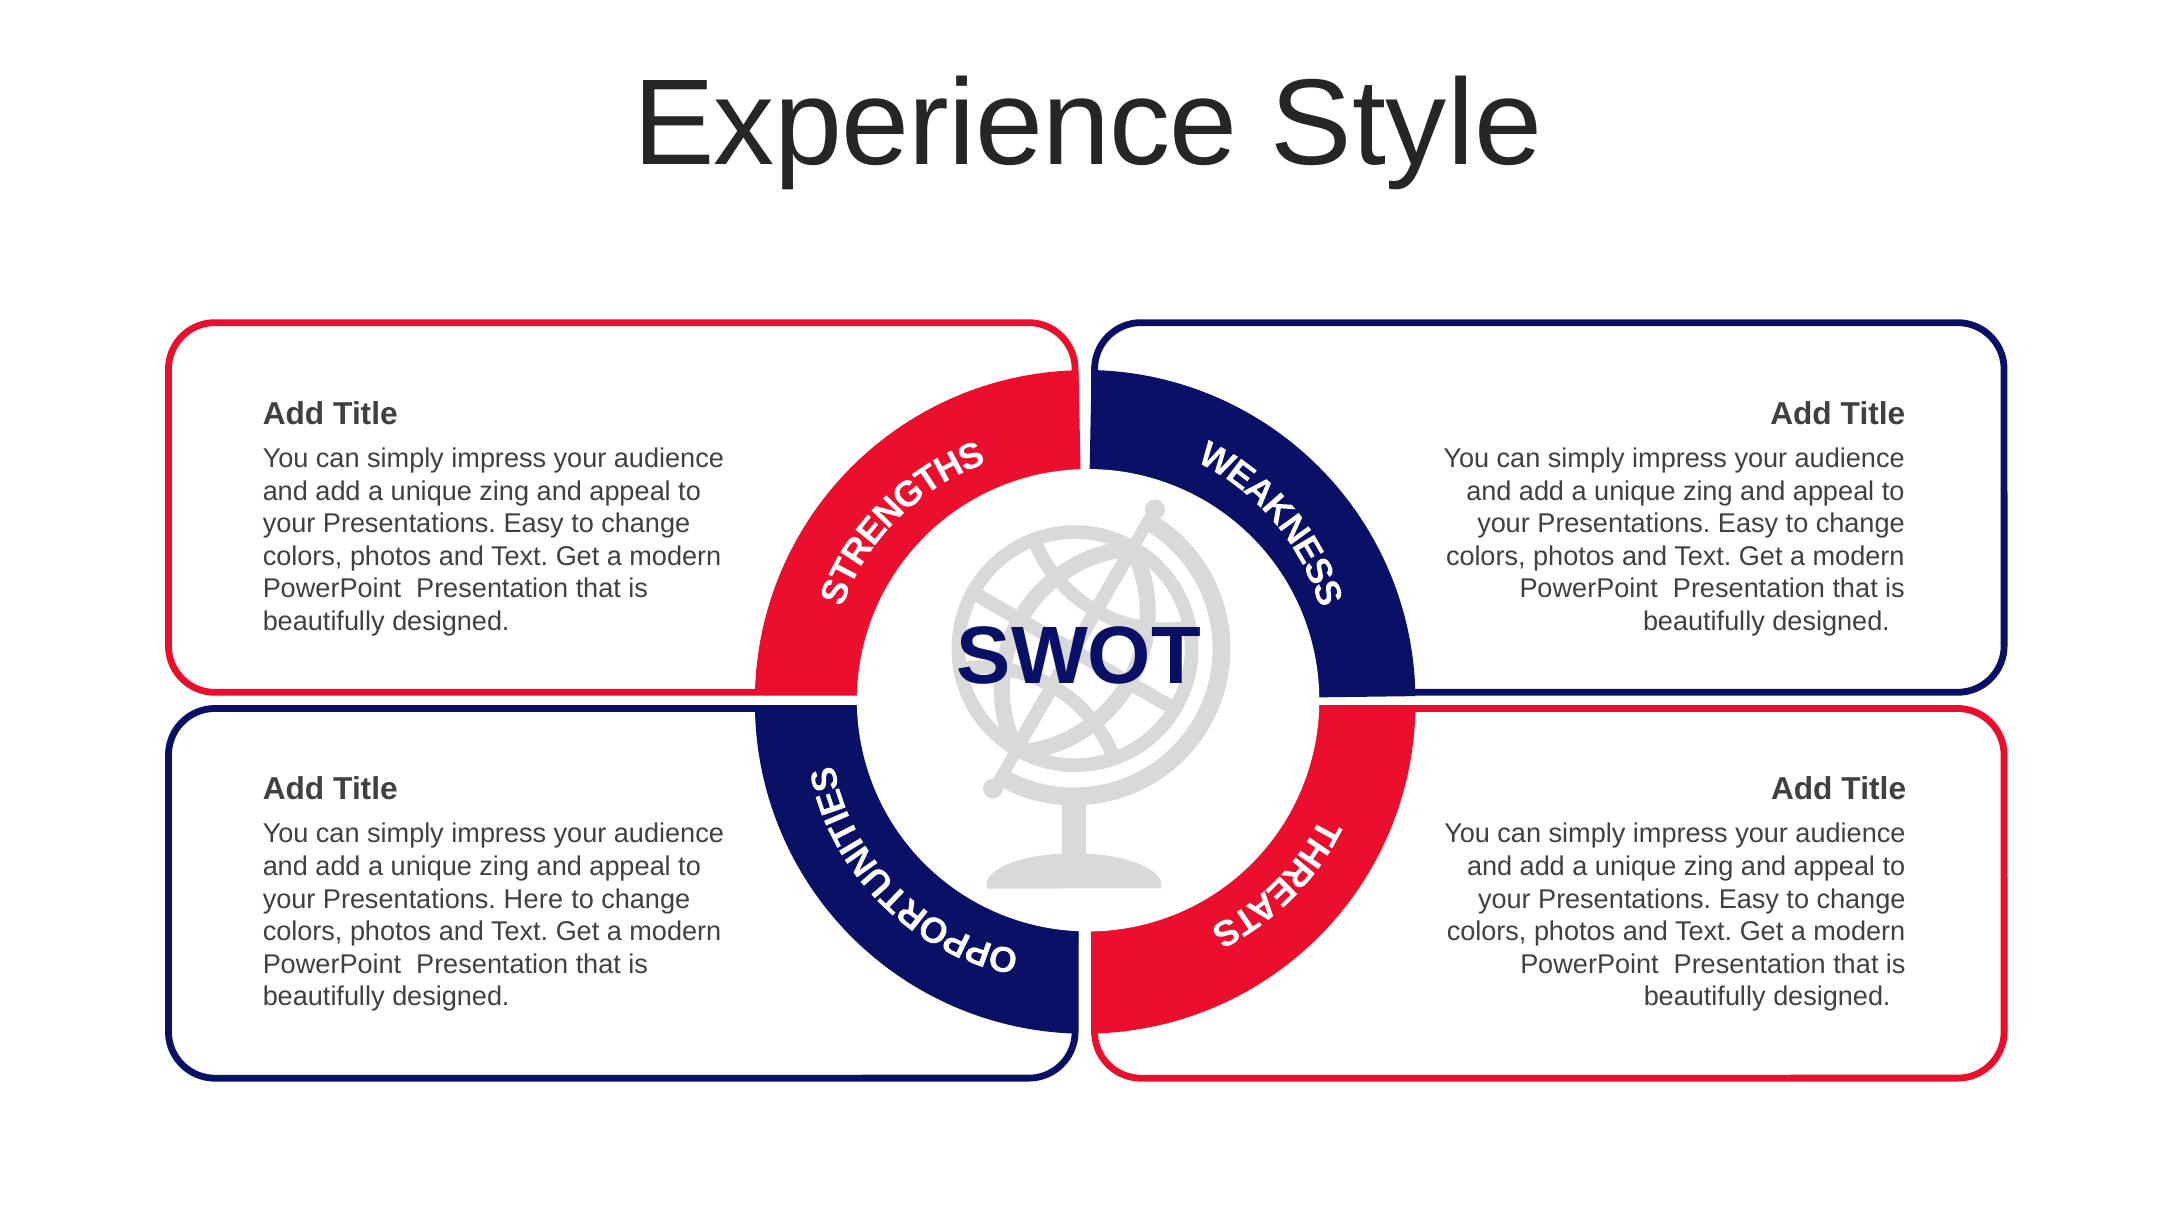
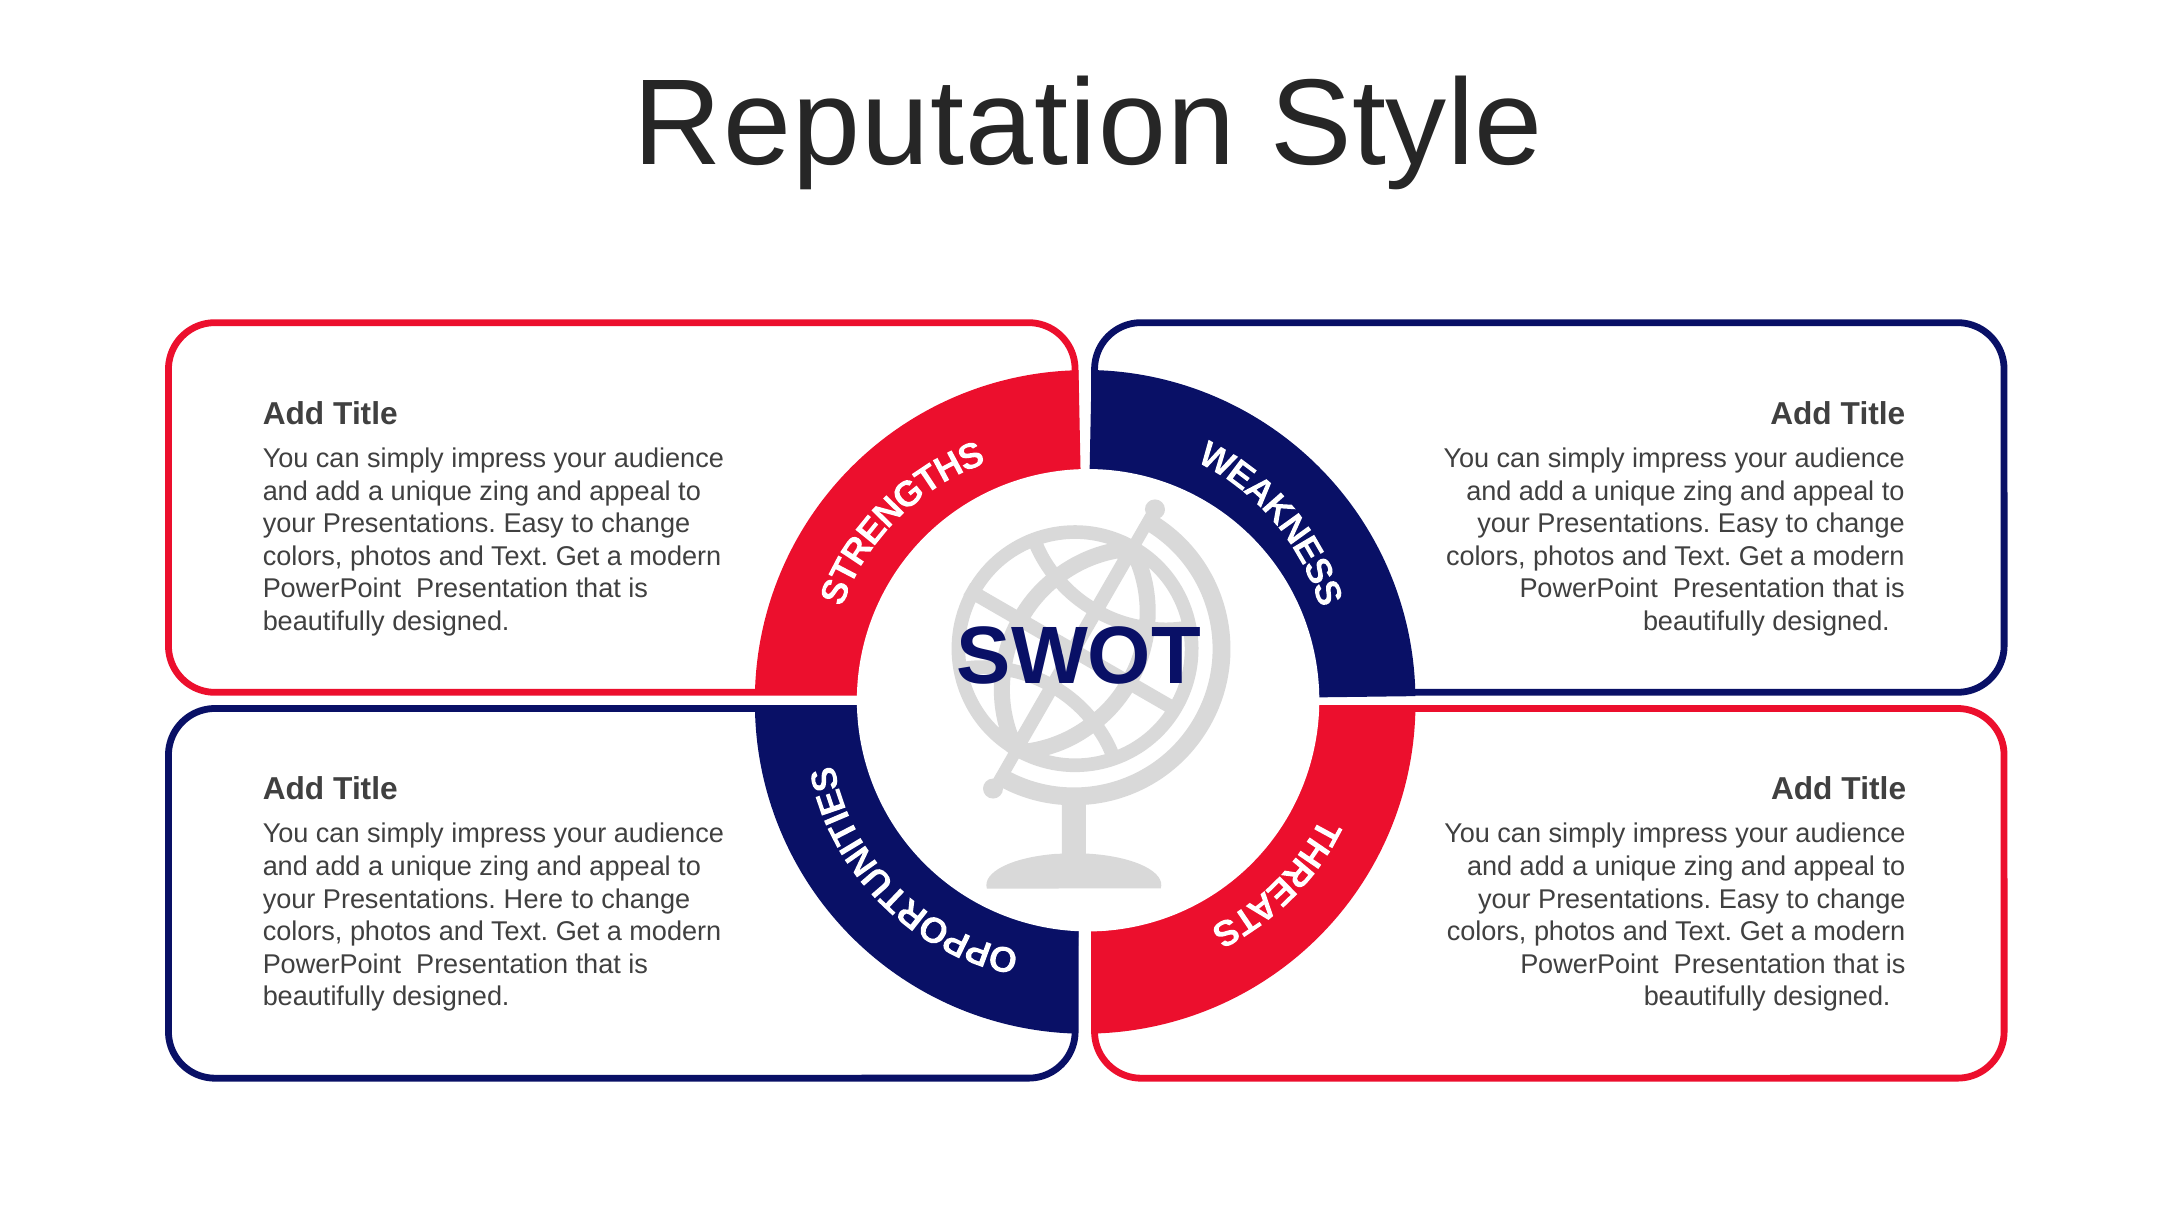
Experience: Experience -> Reputation (935, 124)
